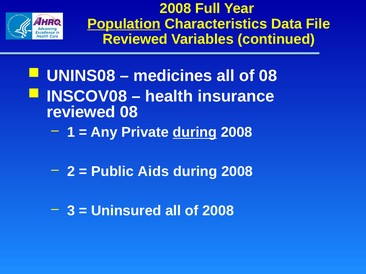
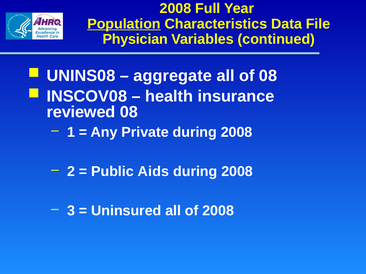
Reviewed: Reviewed -> Physician (135, 39)
medicines: medicines -> aggregate (173, 76)
during underline: present -> none (195, 132)
